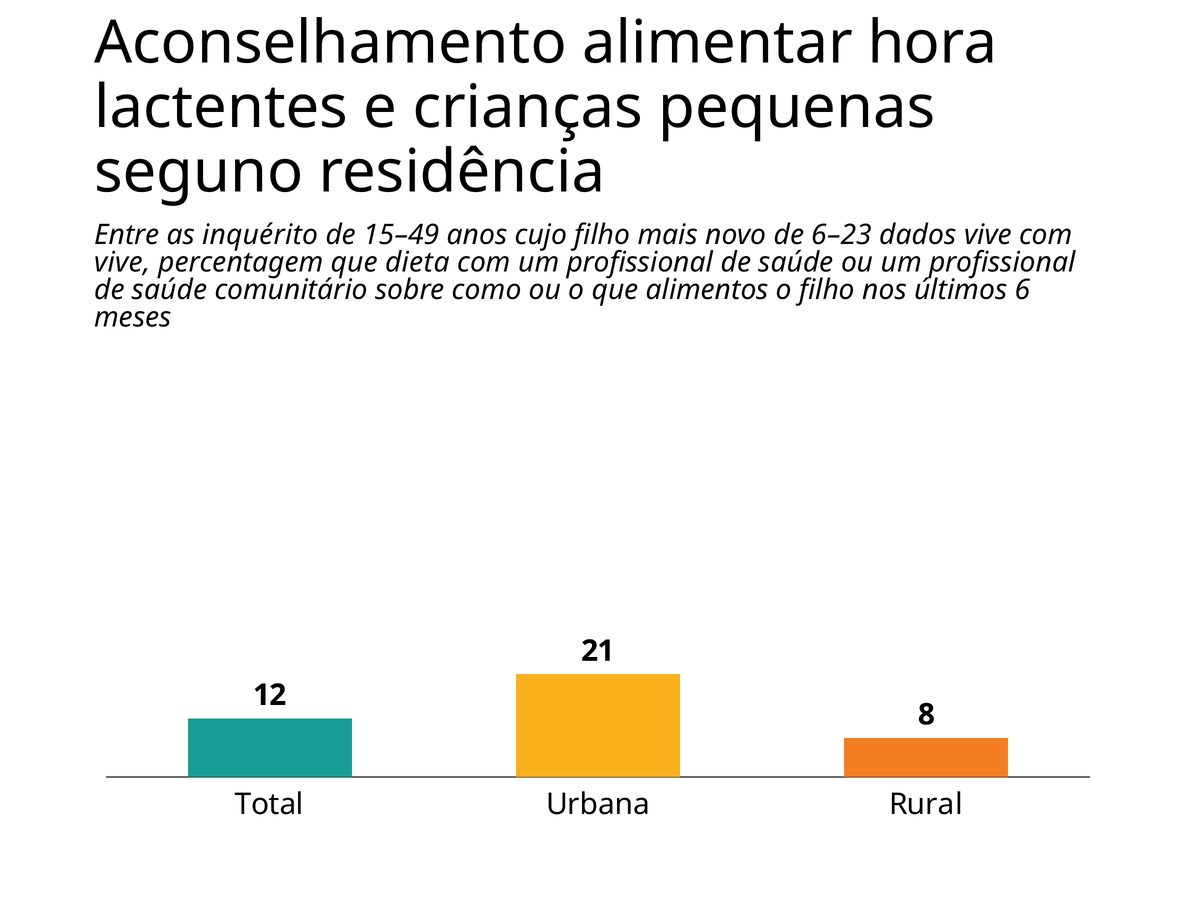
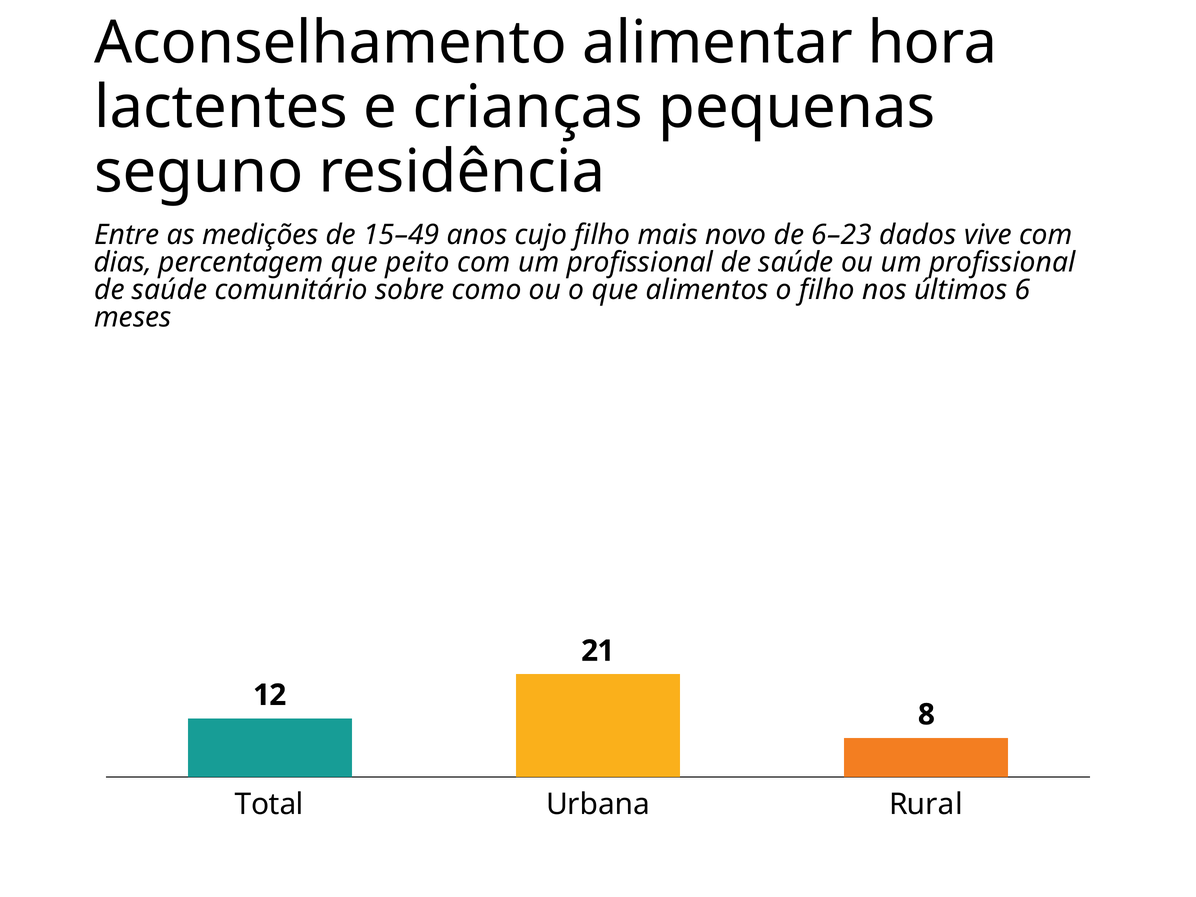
inquérito: inquérito -> medições (260, 235)
vive: vive -> dias (123, 263)
dieta: dieta -> peito (417, 263)
